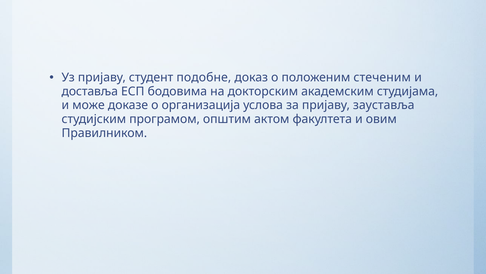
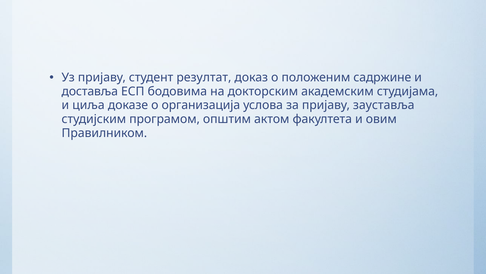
подобне: подобне -> резултат (204, 77)
стеченим: стеченим -> садржине (382, 77)
може: може -> циља (88, 105)
